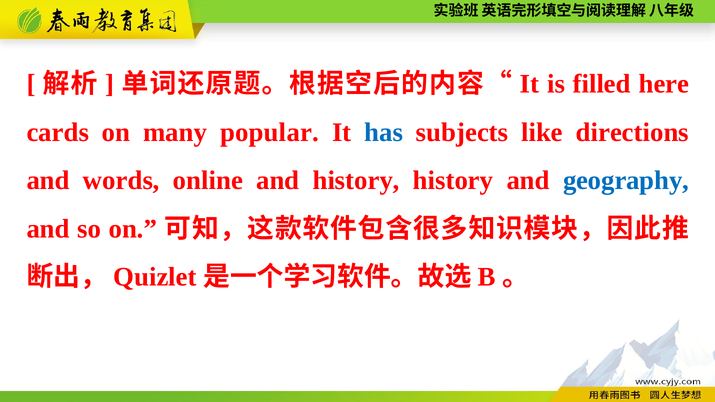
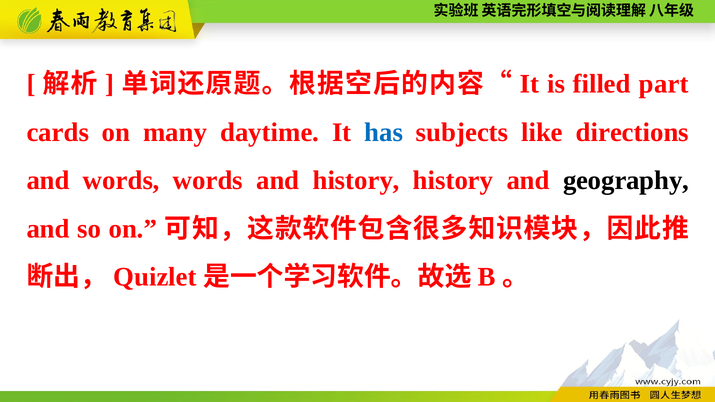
here: here -> part (664, 84)
popular: popular -> daytime (270, 132)
words online: online -> words (208, 181)
geography colour: blue -> black (626, 181)
